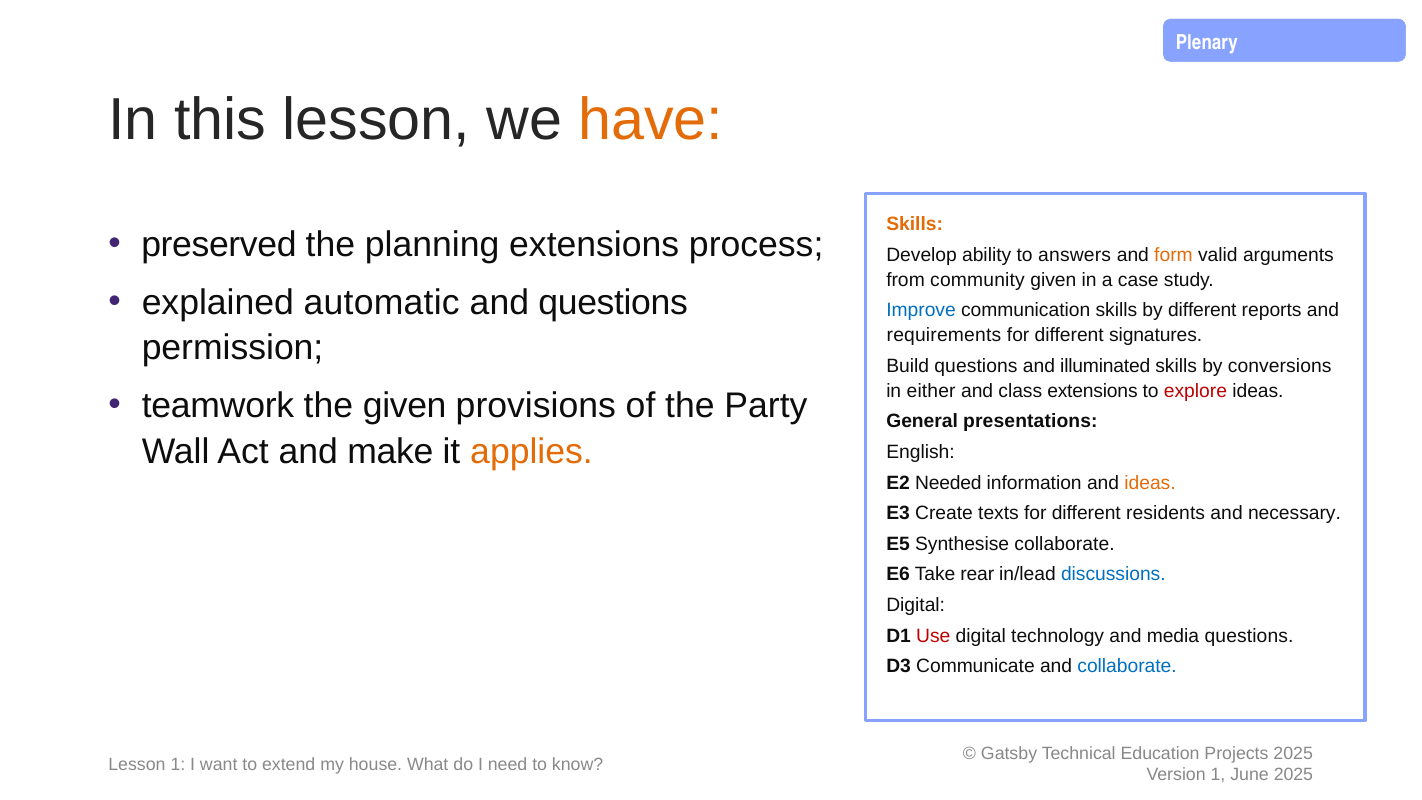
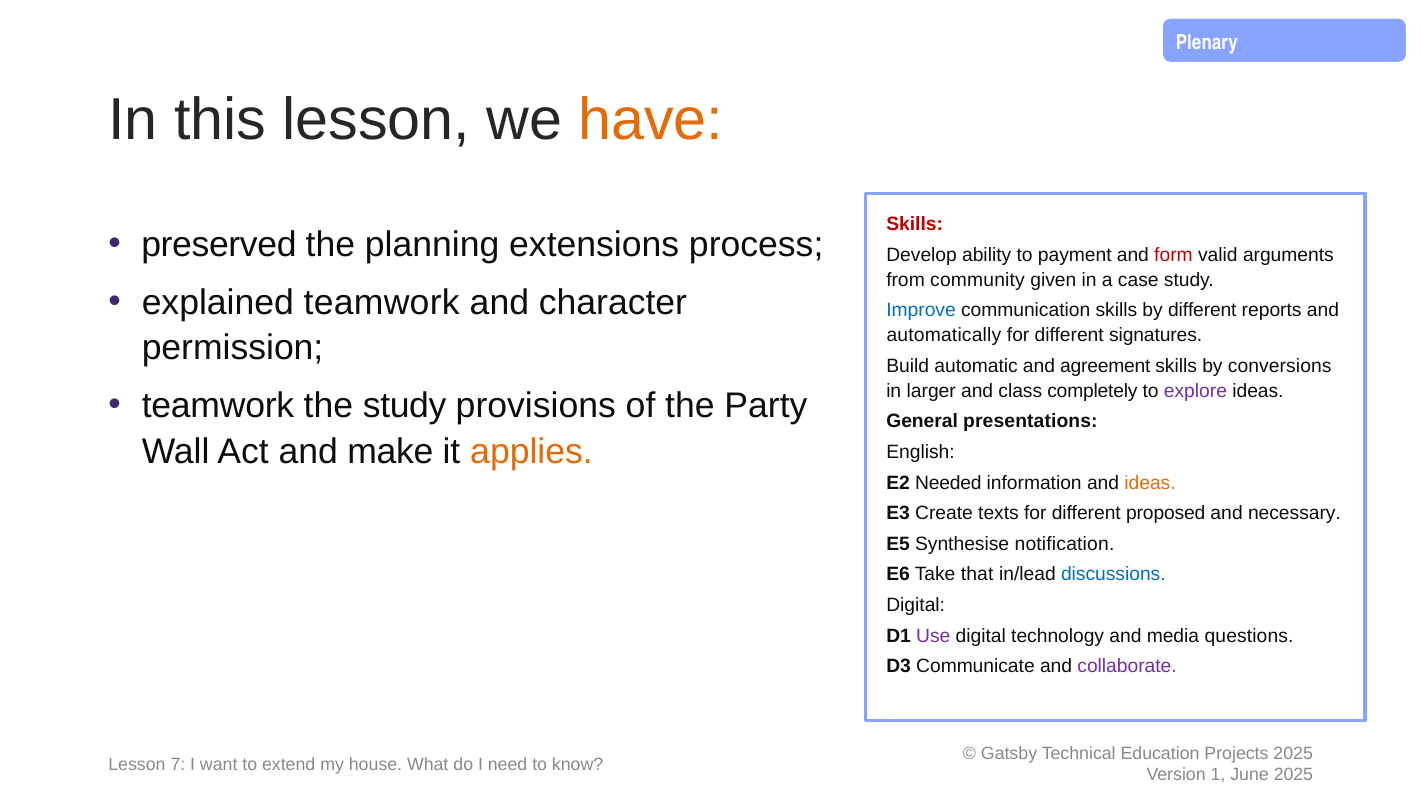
Skills colour: orange -> red (915, 224)
answers: answers -> payment (1075, 255)
form colour: orange -> red (1173, 255)
explained automatic: automatic -> teamwork (382, 303)
and questions: questions -> character (613, 303)
requirements: requirements -> automatically (944, 335)
Build questions: questions -> automatic (976, 366)
illuminated: illuminated -> agreement (1105, 366)
either: either -> larger (931, 391)
class extensions: extensions -> completely (1092, 391)
explore colour: red -> purple (1195, 391)
the given: given -> study (405, 406)
residents: residents -> proposed (1166, 513)
Synthesise collaborate: collaborate -> notification (1065, 544)
rear: rear -> that (977, 575)
Use colour: red -> purple (933, 636)
collaborate colour: blue -> purple (1127, 666)
Lesson 1: 1 -> 7 (178, 765)
